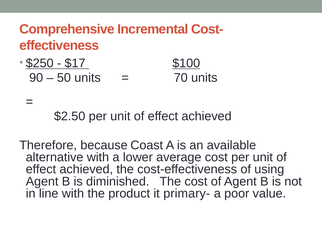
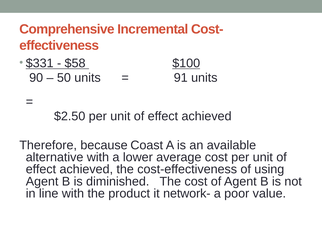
$250: $250 -> $331 (40, 63)
$17: $17 -> $58 (75, 63)
70: 70 -> 91 (181, 78)
primary-: primary- -> network- (187, 194)
